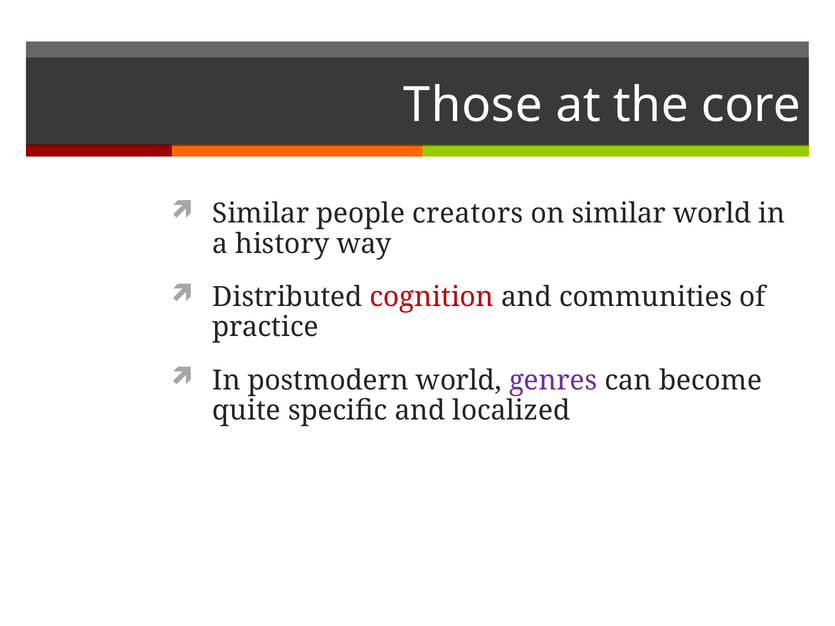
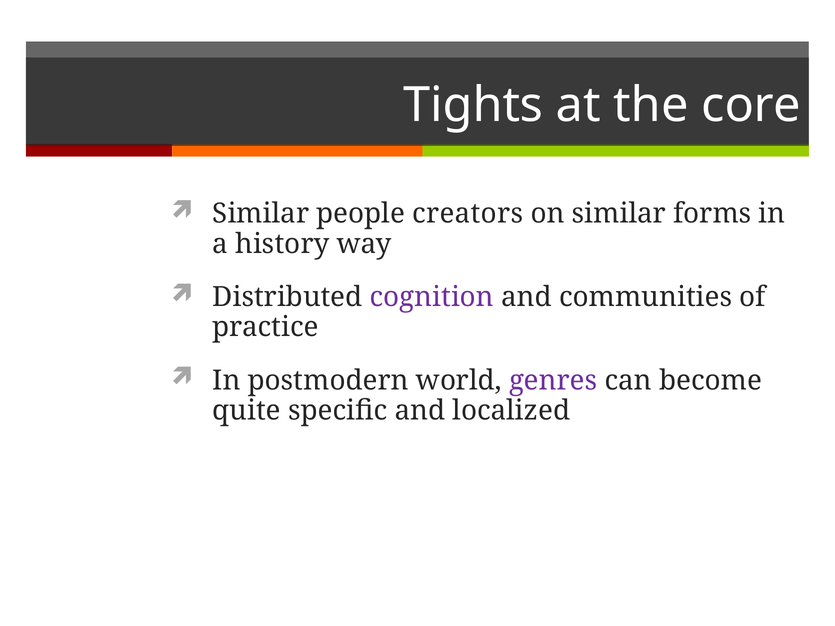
Those: Those -> Tights (473, 105)
similar world: world -> forms (712, 214)
cognition colour: red -> purple (432, 297)
